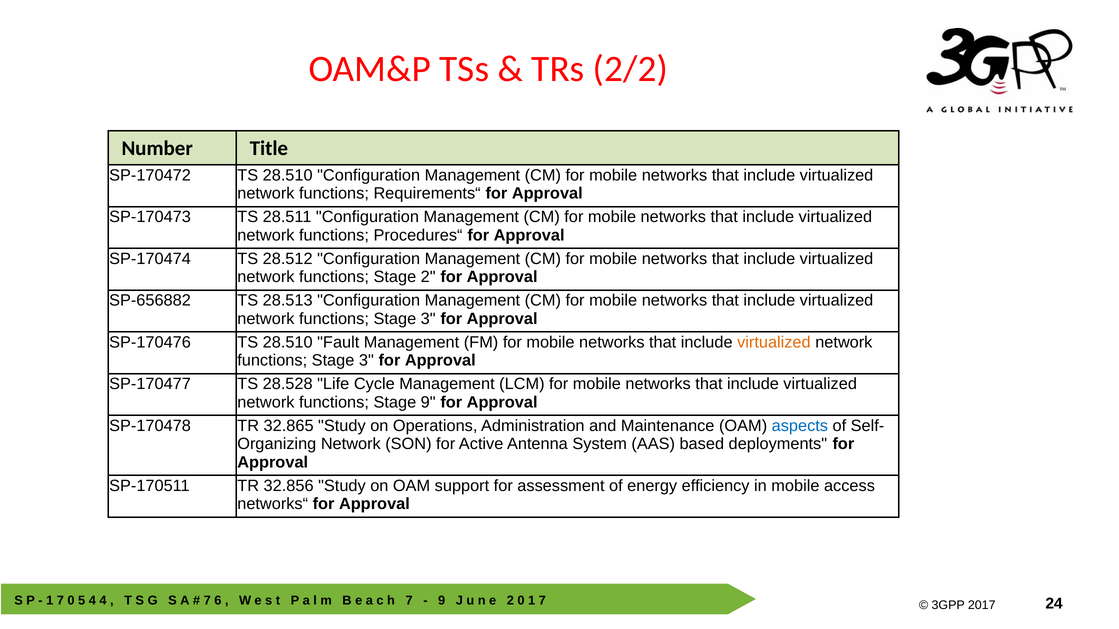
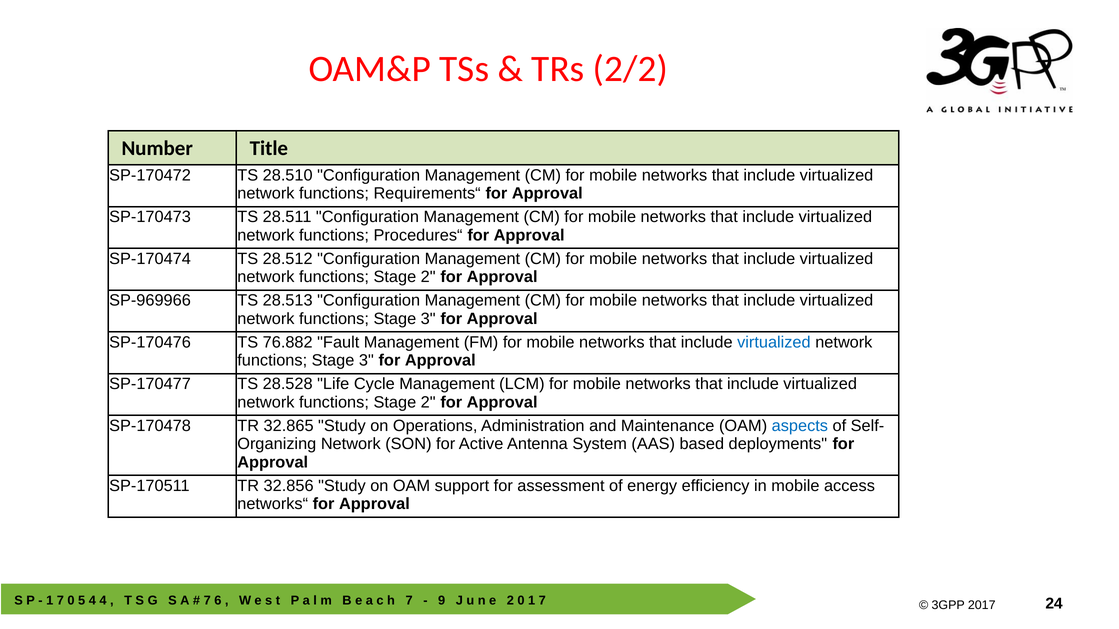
SP-656882: SP-656882 -> SP-969966 (150, 301)
SP-170476 TS 28.510: 28.510 -> 76.882 (288, 342)
virtualized colour: orange -> blue (774, 342)
9: 9 -> 2 (428, 403)
